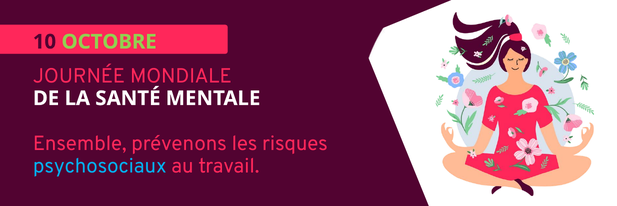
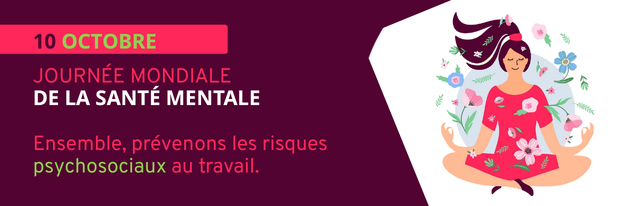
psychosociaux colour: light blue -> light green (100, 166)
